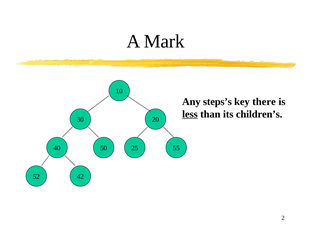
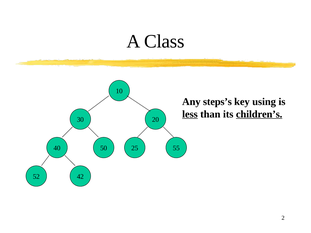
Mark: Mark -> Class (164, 41)
there: there -> using (264, 102)
children’s underline: none -> present (259, 114)
